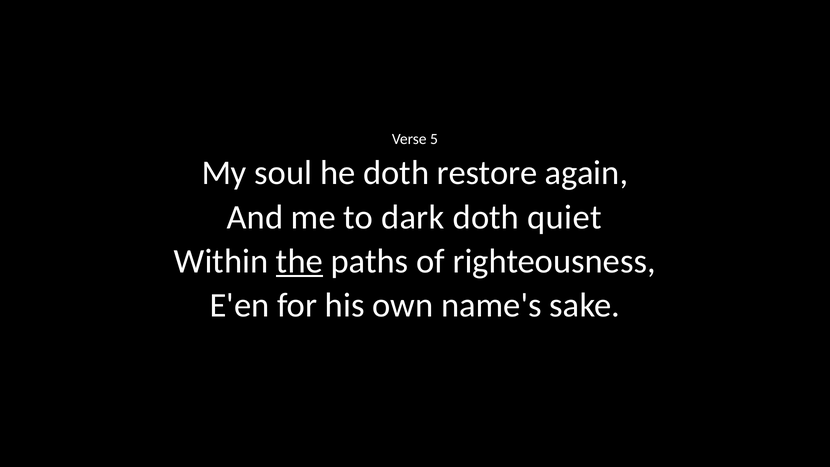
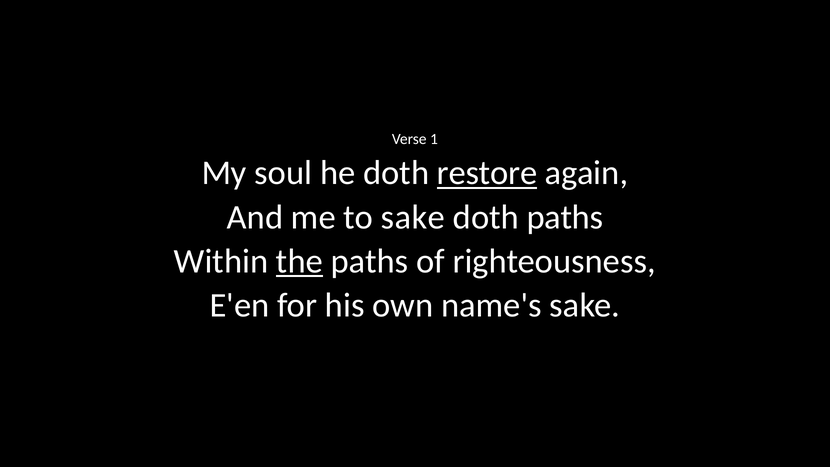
5: 5 -> 1 (434, 139)
restore underline: none -> present (487, 173)
to dark: dark -> sake (413, 217)
doth quiet: quiet -> paths (565, 217)
